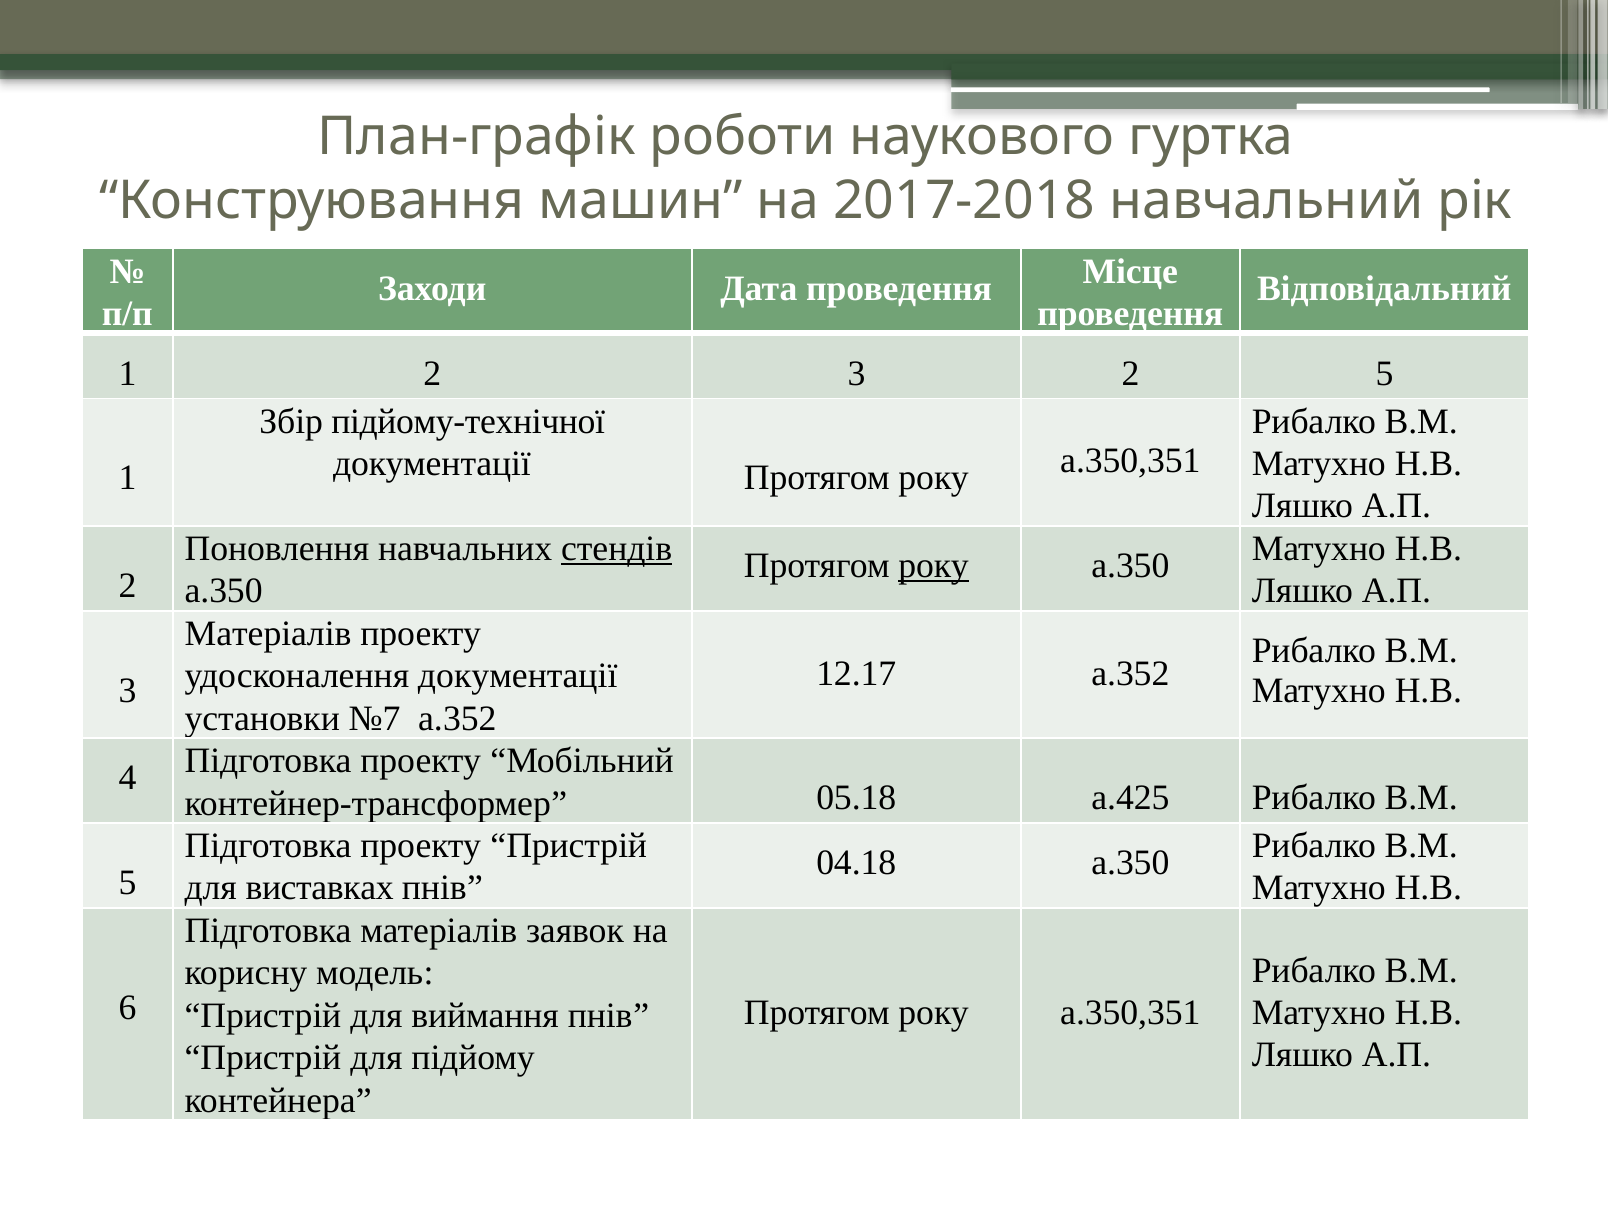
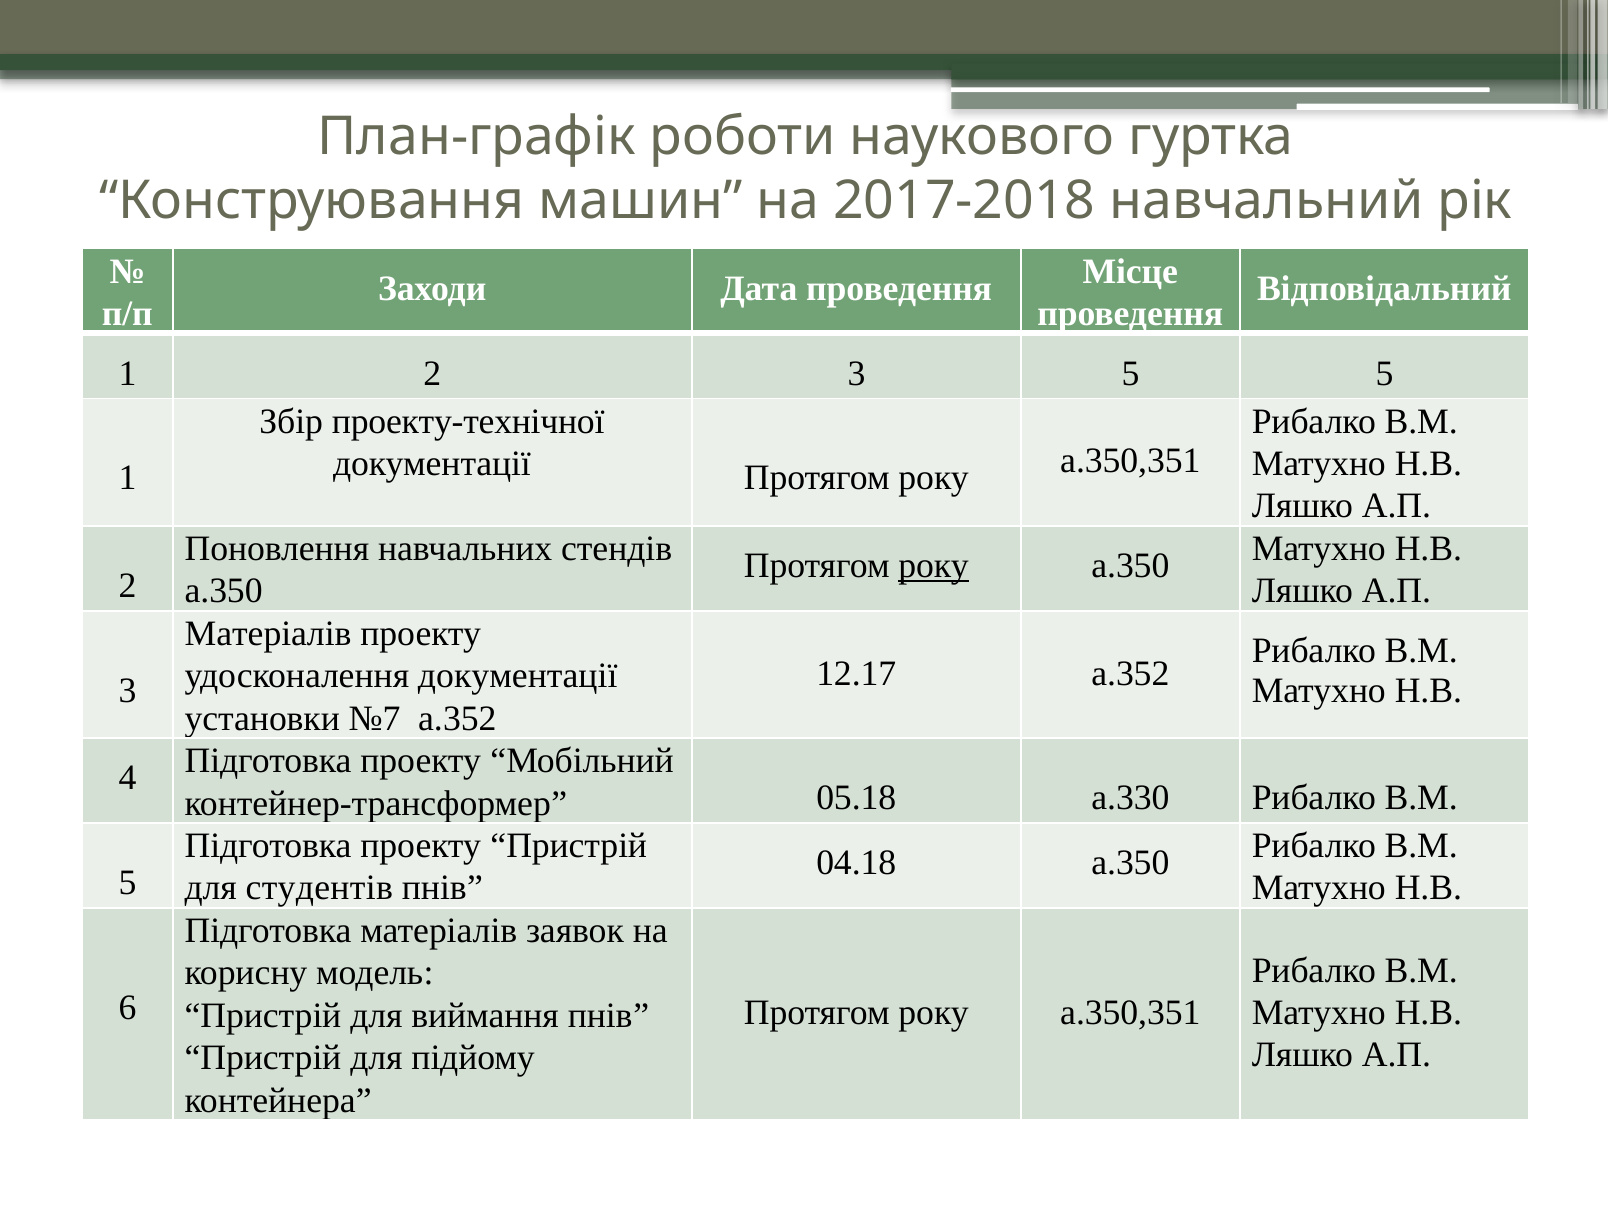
3 2: 2 -> 5 (1130, 373)
підйому-технічної: підйому-технічної -> проекту-технічної (468, 421)
стендів underline: present -> none (617, 549)
а.425: а.425 -> а.330 (1130, 798)
виставках: виставках -> студентів (319, 888)
